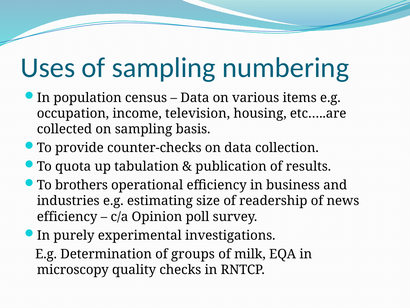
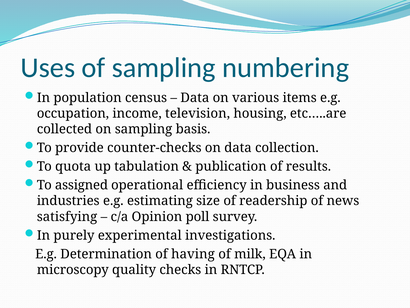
brothers: brothers -> assigned (81, 185)
efficiency: efficiency -> satisfying (67, 216)
groups: groups -> having (193, 254)
